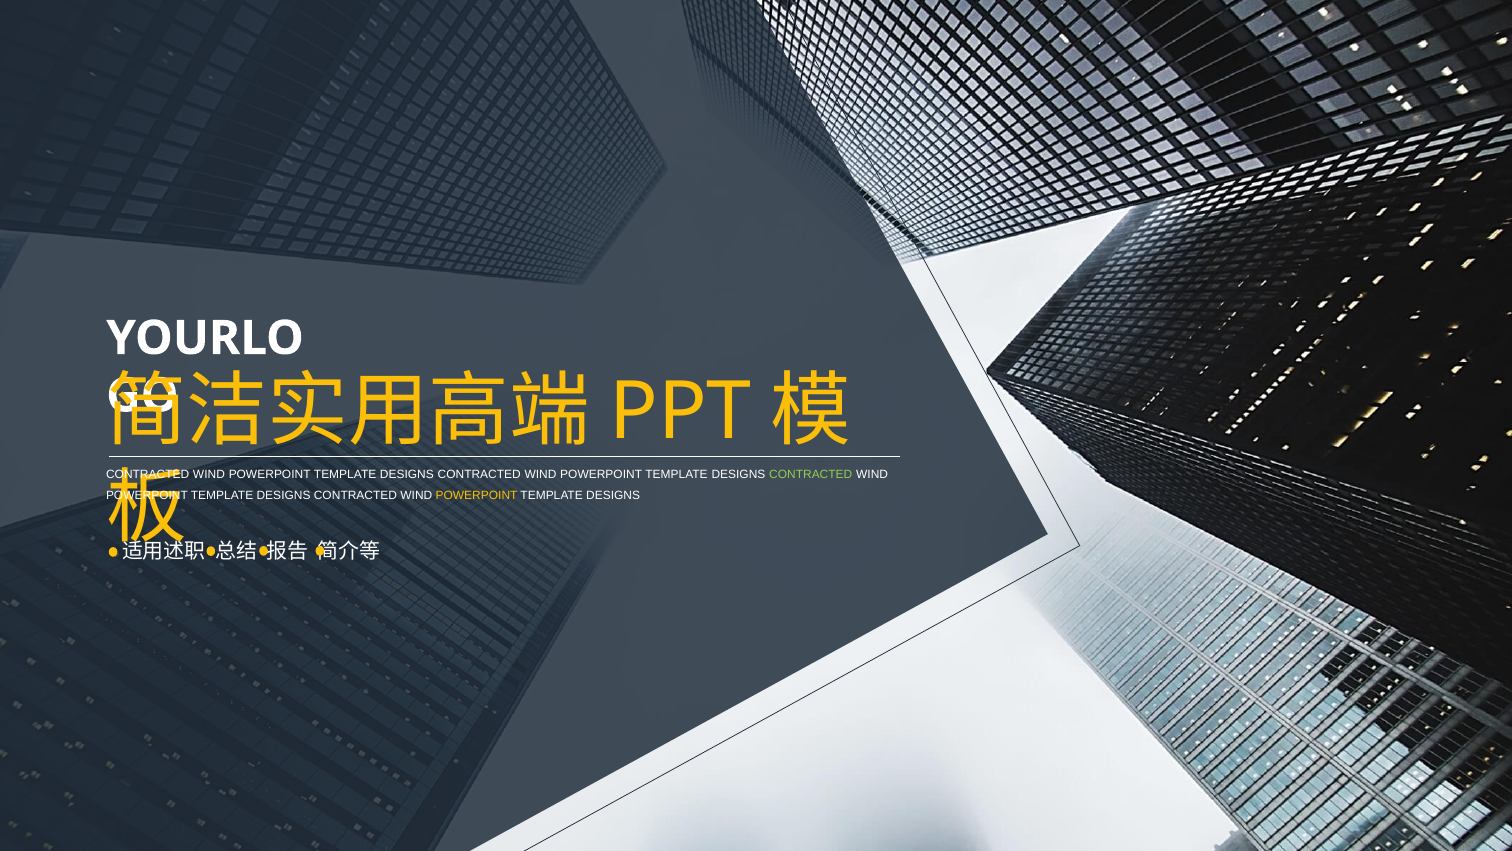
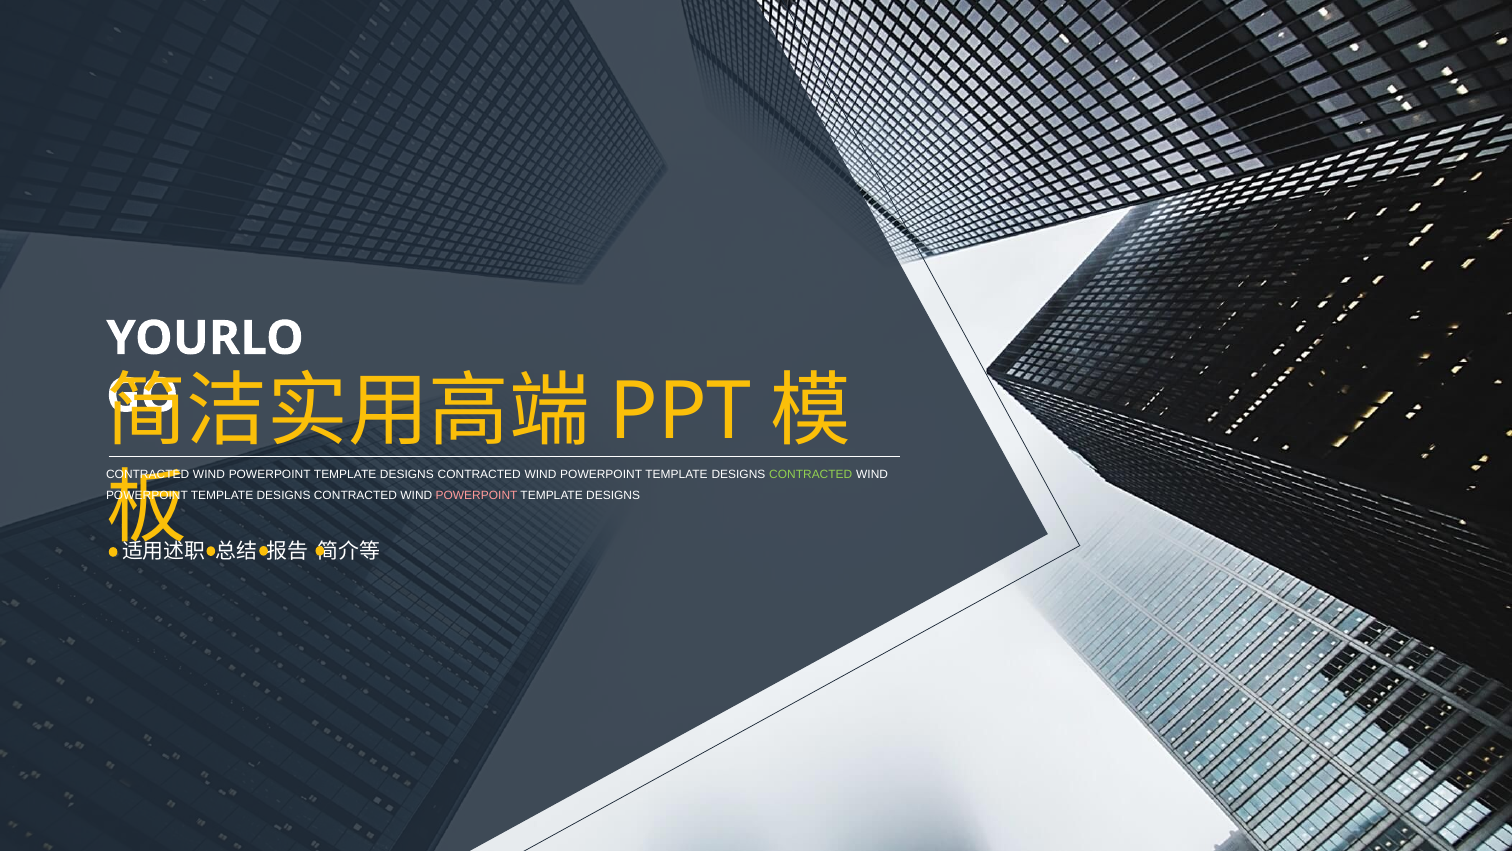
POWERPOINT colour: yellow -> pink (477, 495)
